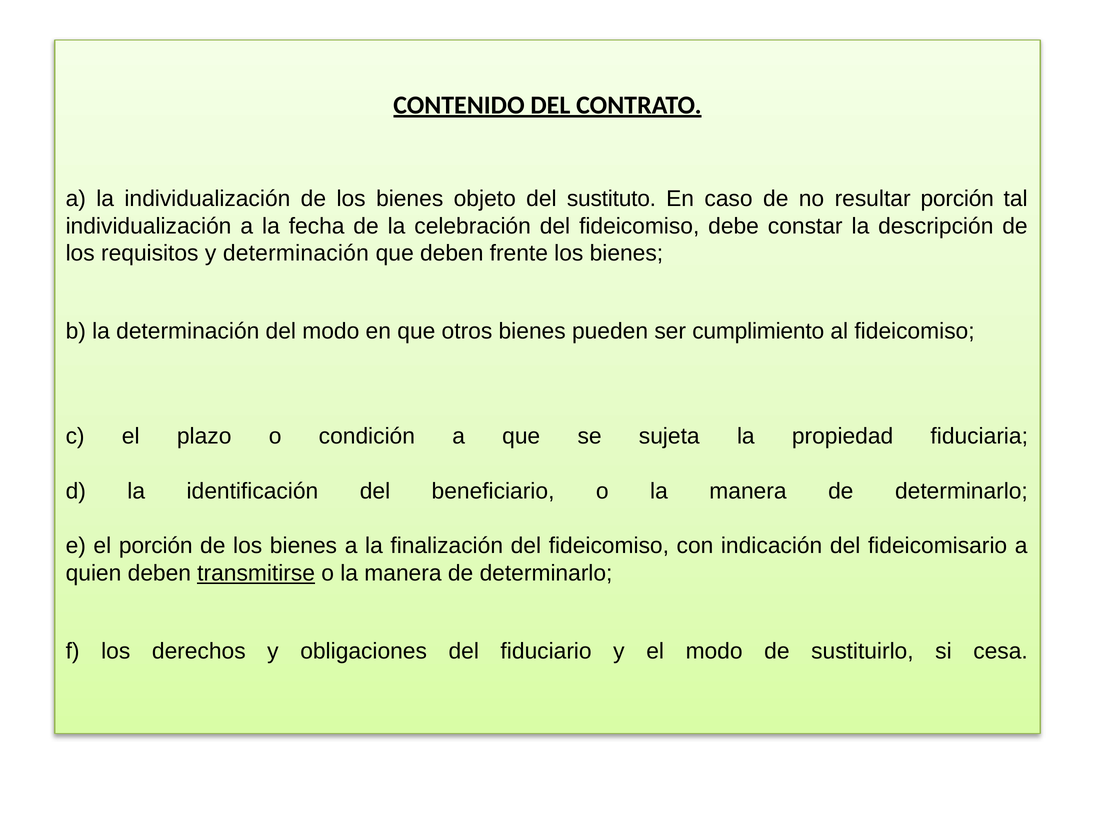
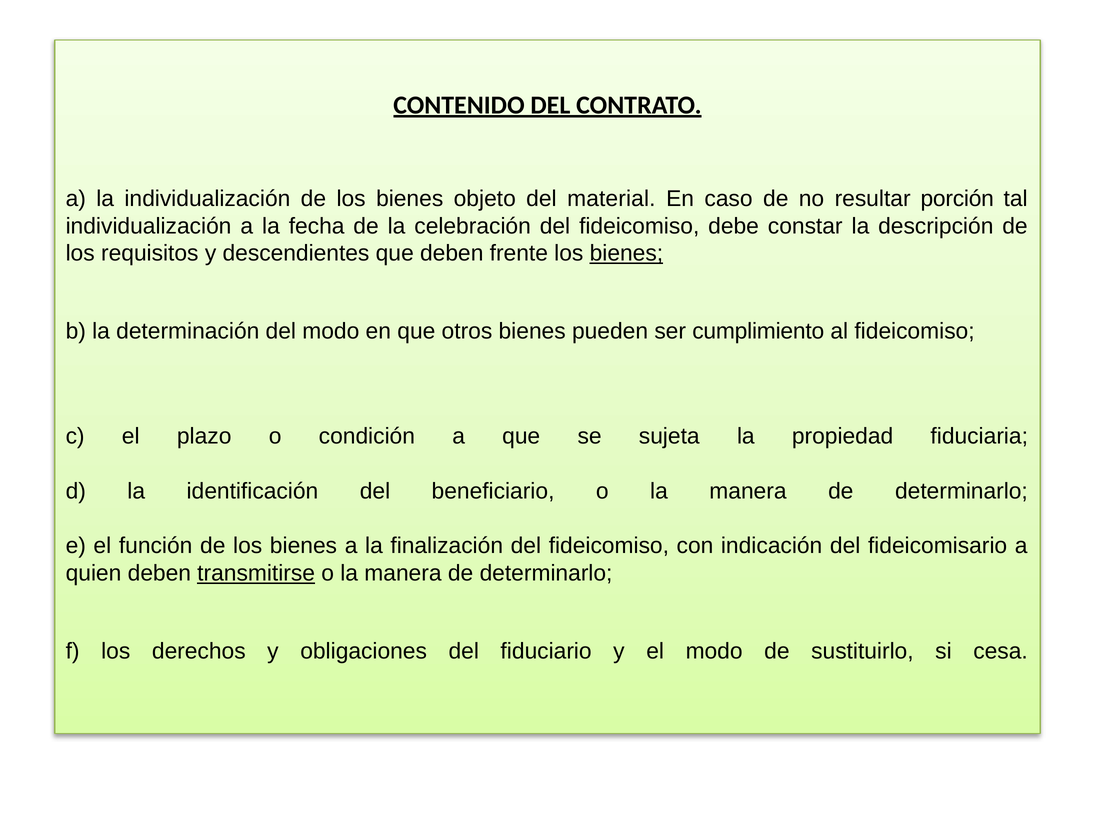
sustituto: sustituto -> material (611, 199)
y determinación: determinación -> descendientes (296, 254)
bienes underline: none -> present (626, 254)
el porción: porción -> función (156, 546)
